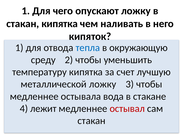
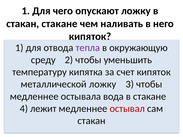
стакан кипятка: кипятка -> стакане (60, 24)
тепла colour: blue -> purple (88, 48)
счет лучшую: лучшую -> кипяток (154, 72)
